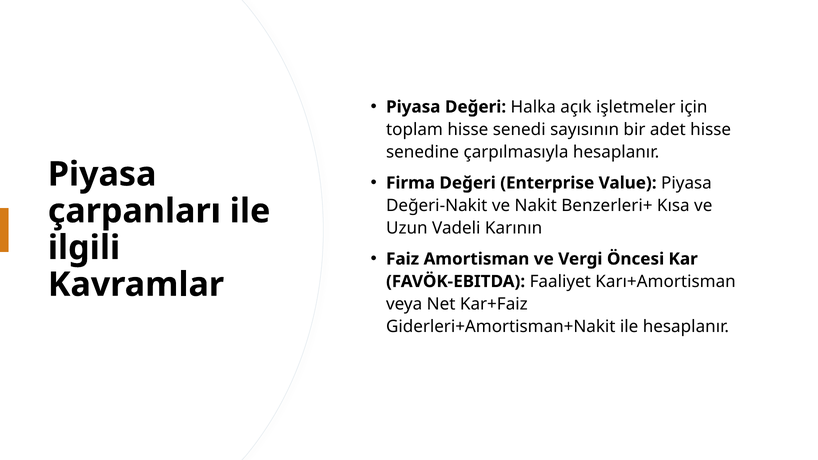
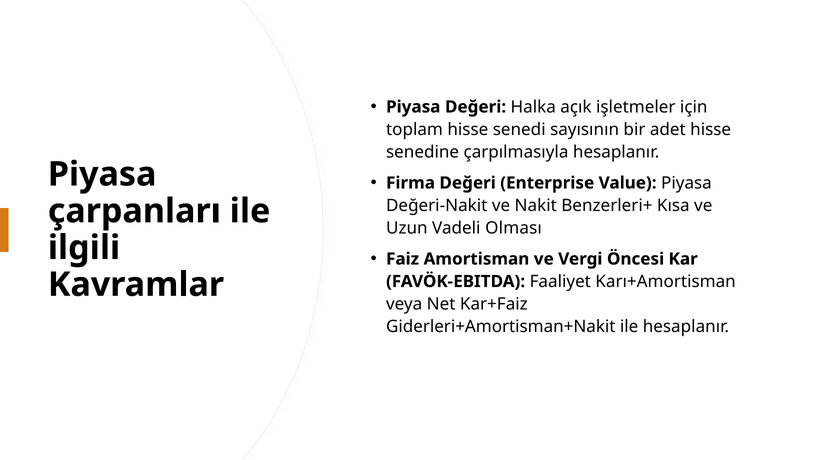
Karının: Karının -> Olması (514, 228)
